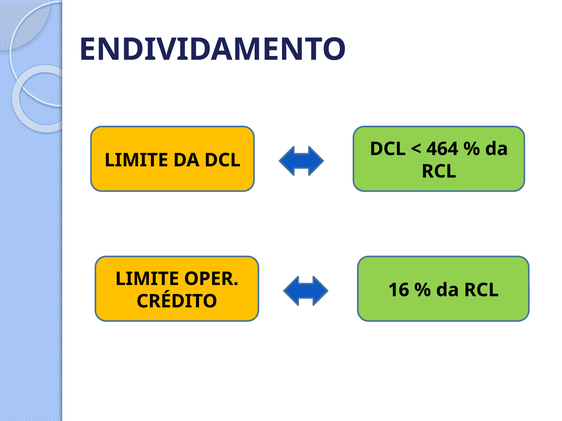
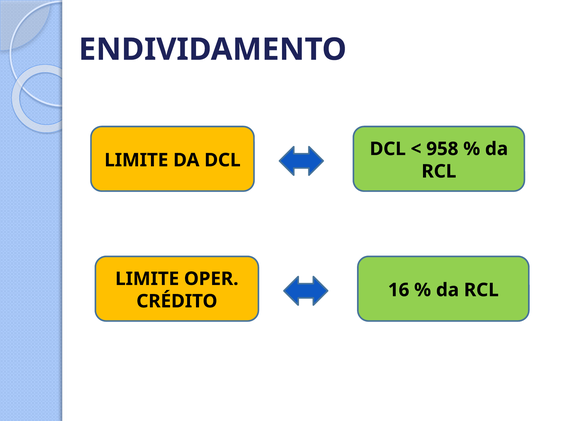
464: 464 -> 958 (442, 149)
